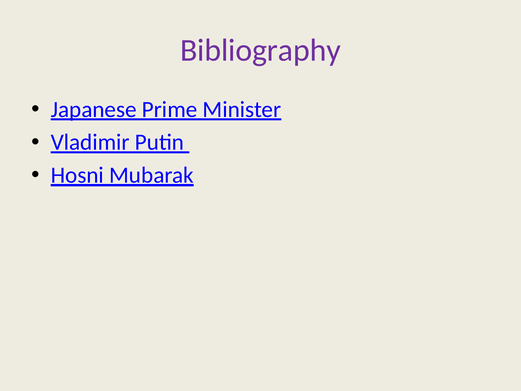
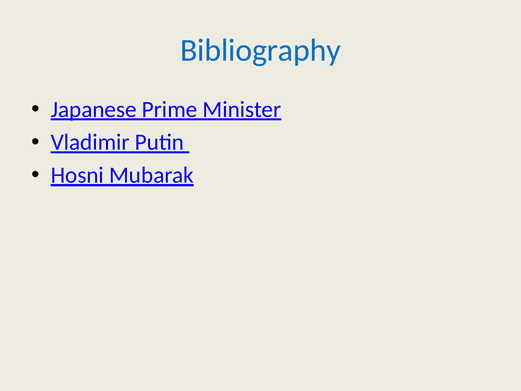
Bibliography colour: purple -> blue (260, 50)
